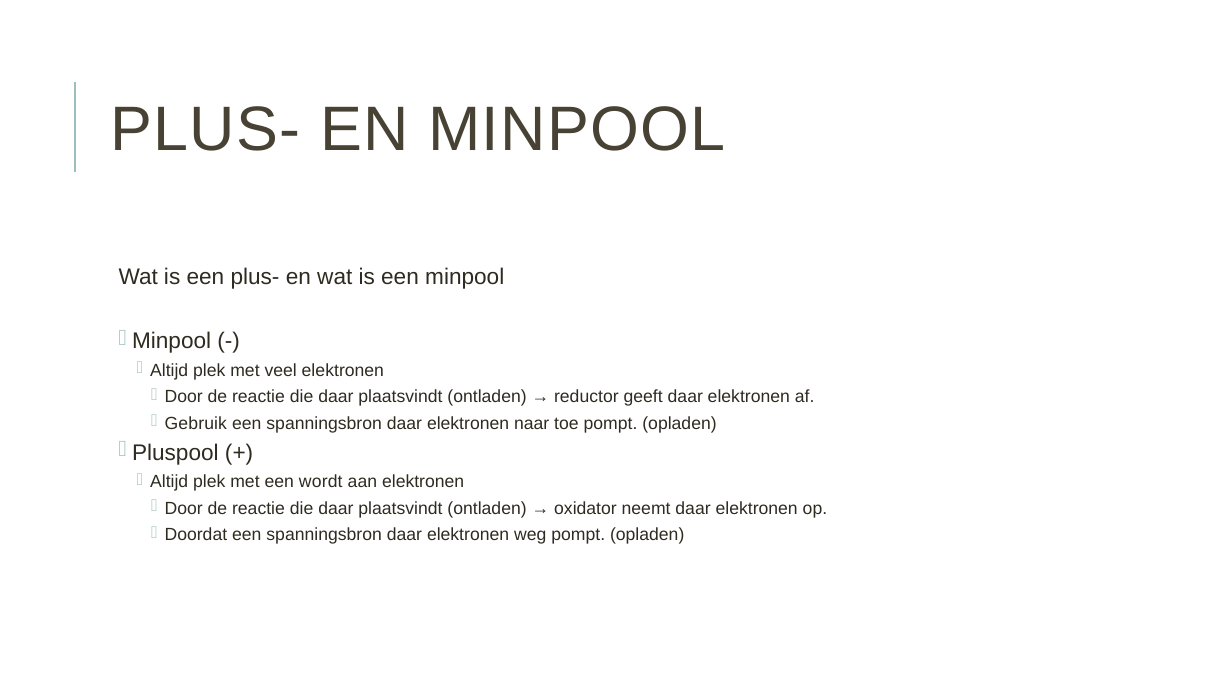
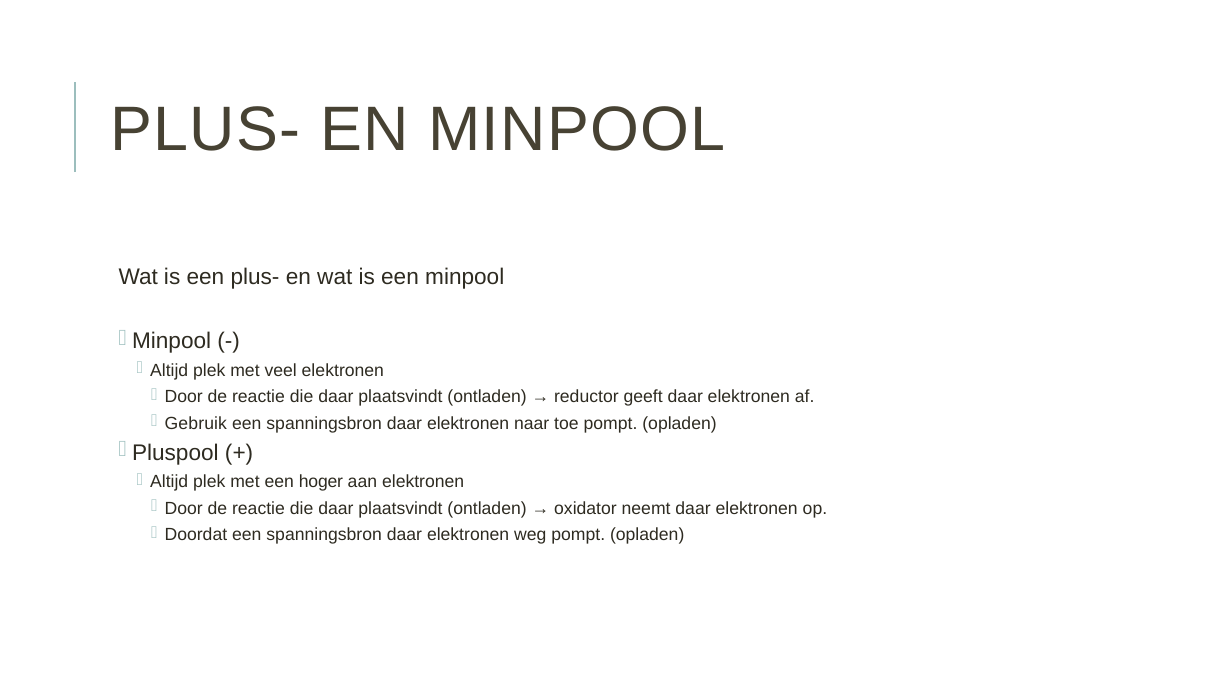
wordt: wordt -> hoger (321, 482)
